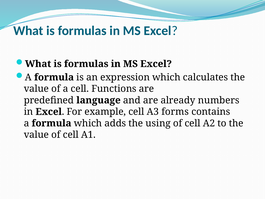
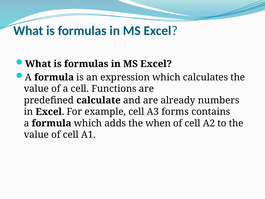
language: language -> calculate (99, 100)
using: using -> when (158, 123)
